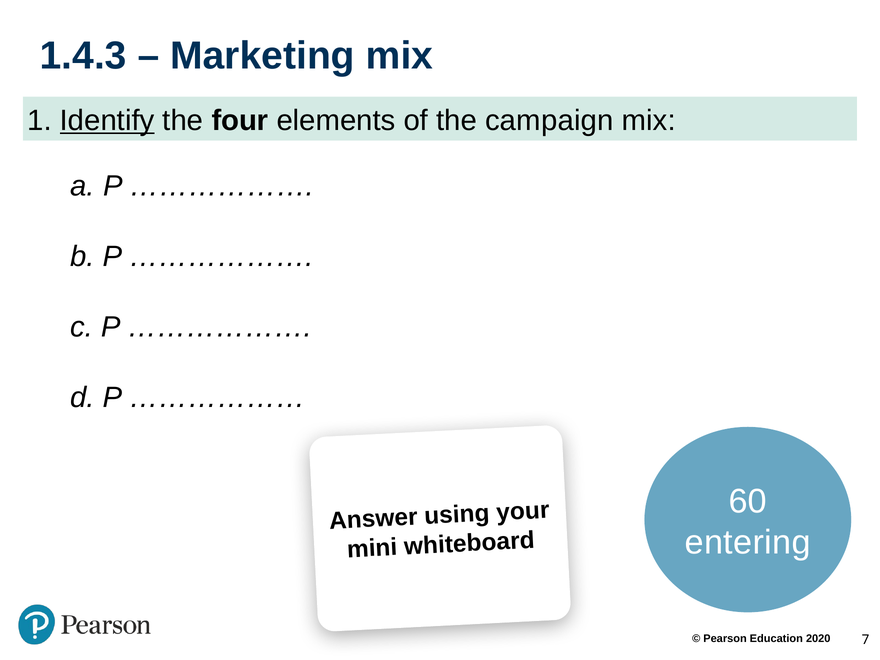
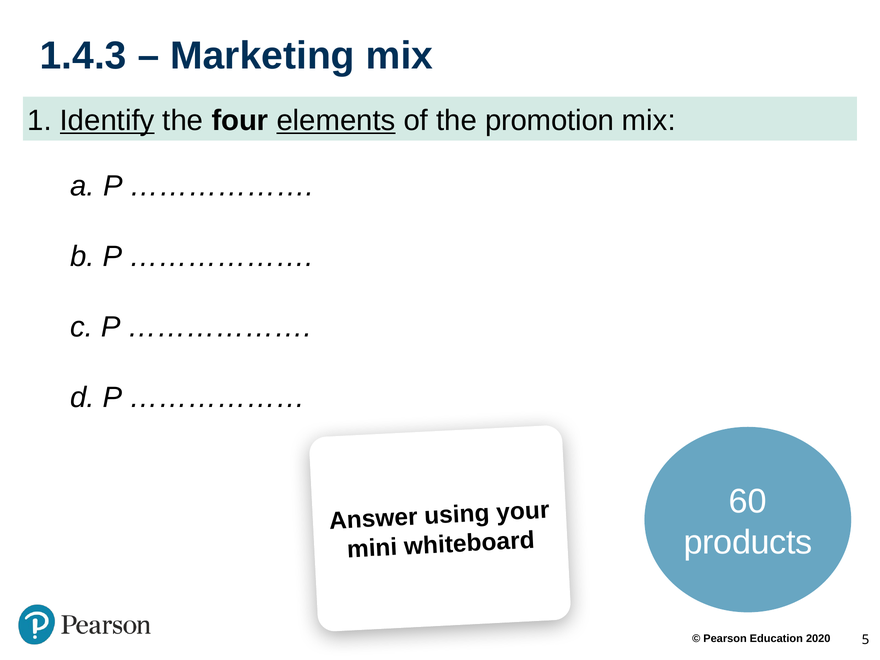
elements underline: none -> present (336, 121)
campaign: campaign -> promotion (550, 121)
entering: entering -> products (748, 542)
7: 7 -> 5 (865, 640)
